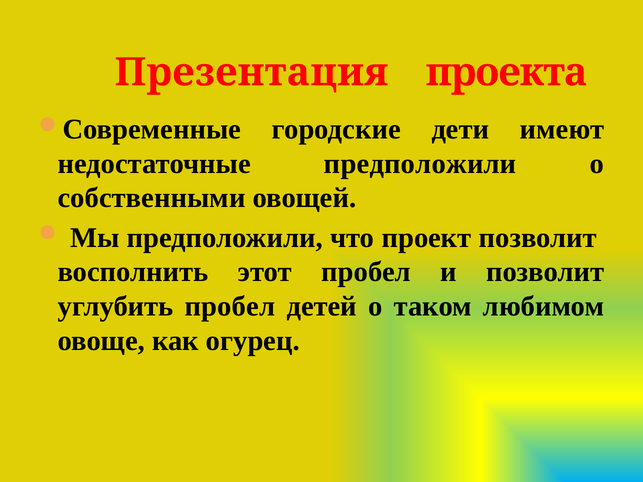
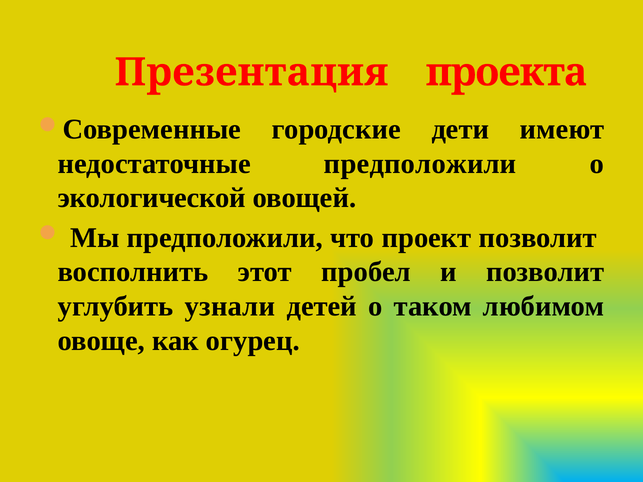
собственными: собственными -> экологической (152, 198)
углубить пробел: пробел -> узнали (230, 306)
